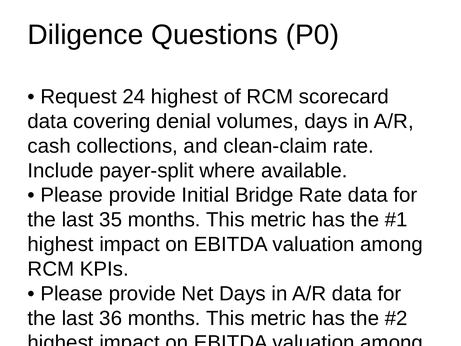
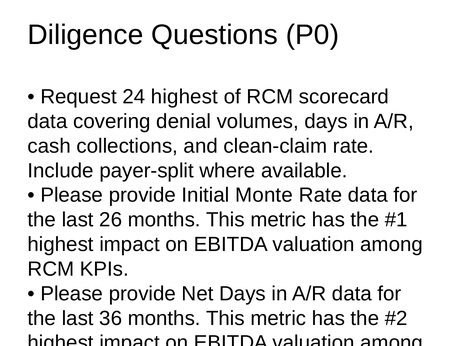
Bridge: Bridge -> Monte (264, 195)
35: 35 -> 26 (111, 220)
